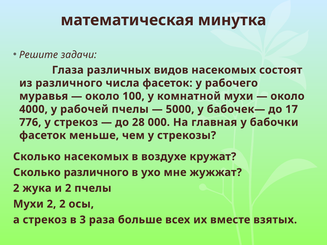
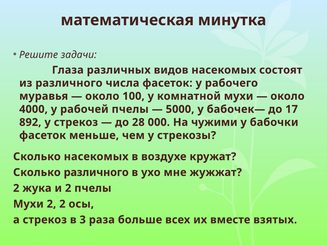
776: 776 -> 892 (30, 122)
главная: главная -> чужими (214, 122)
